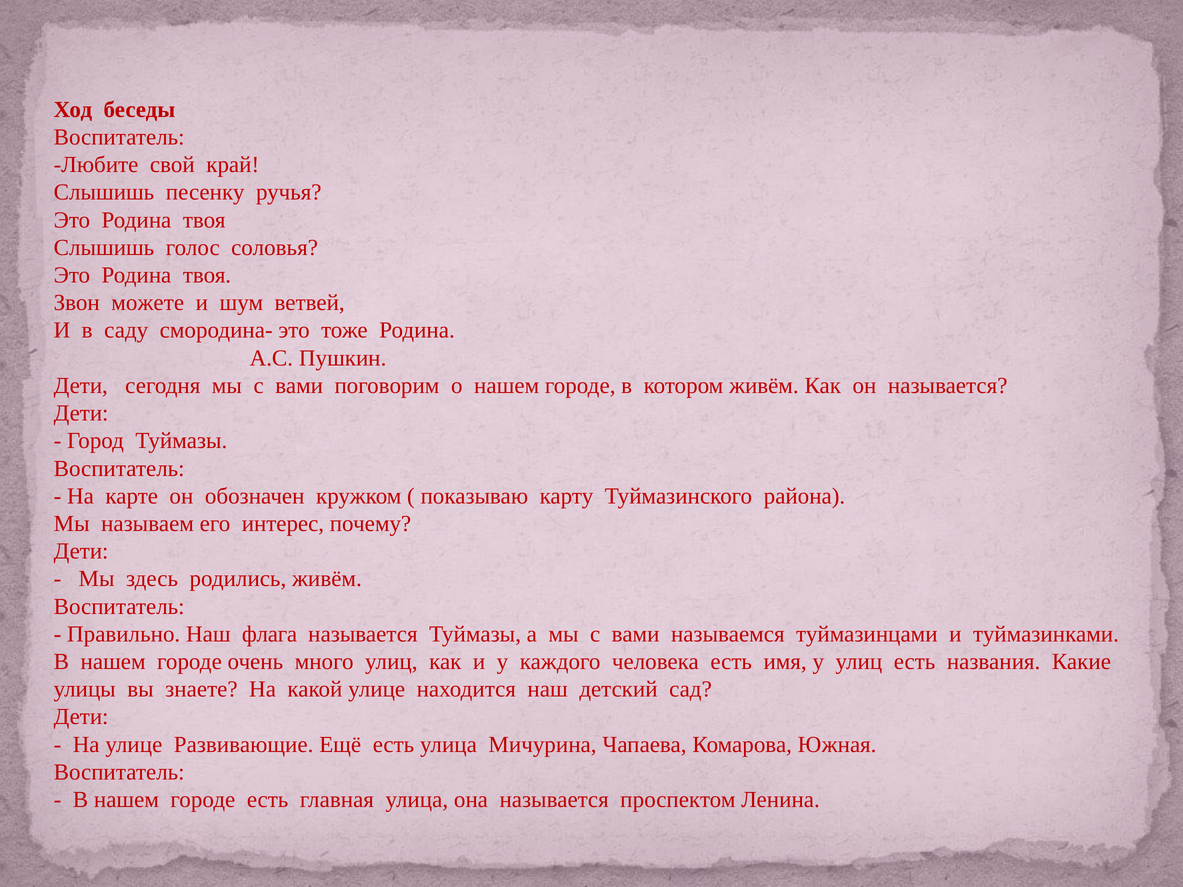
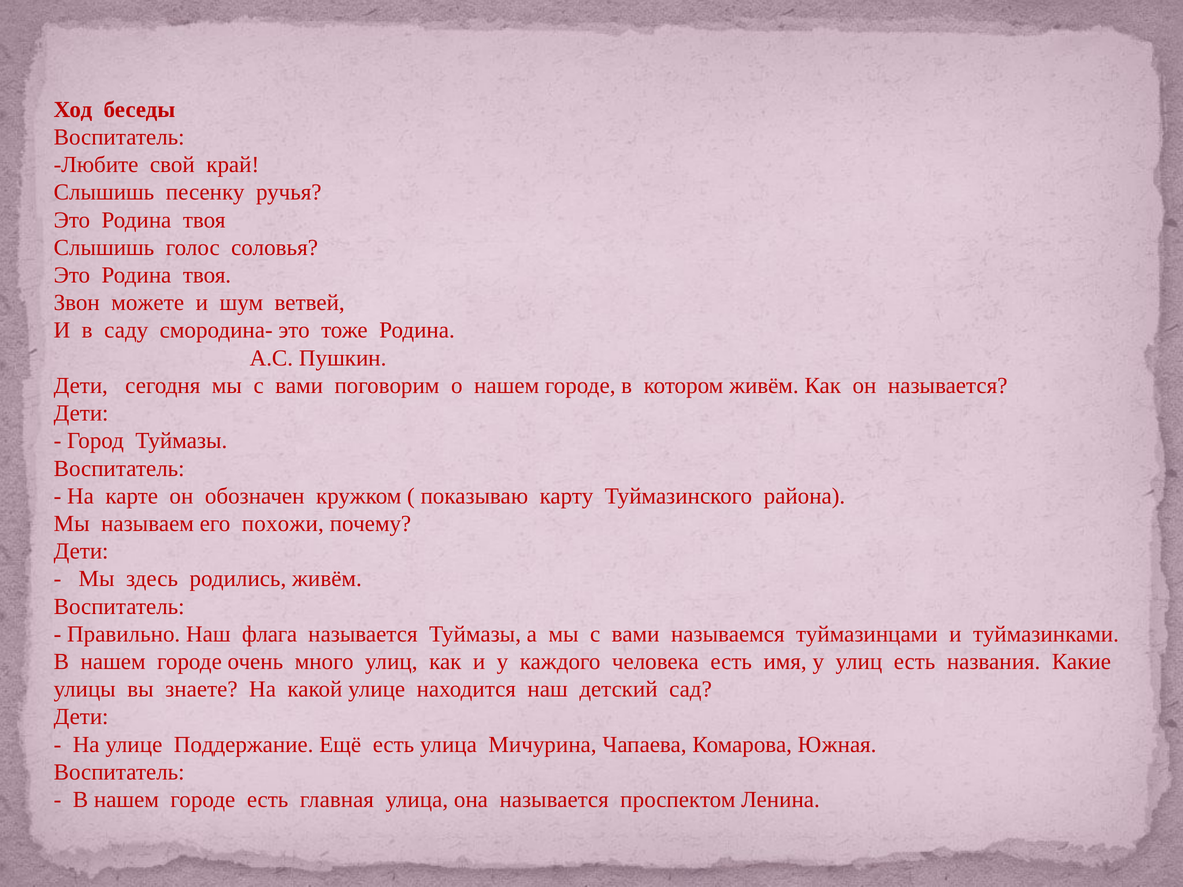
интерес: интерес -> похожи (283, 524)
Развивающие: Развивающие -> Поддержание (244, 745)
